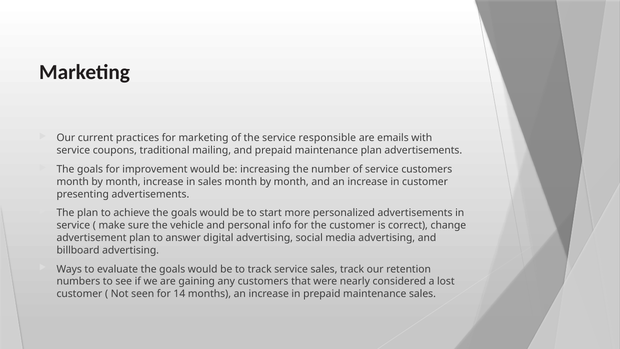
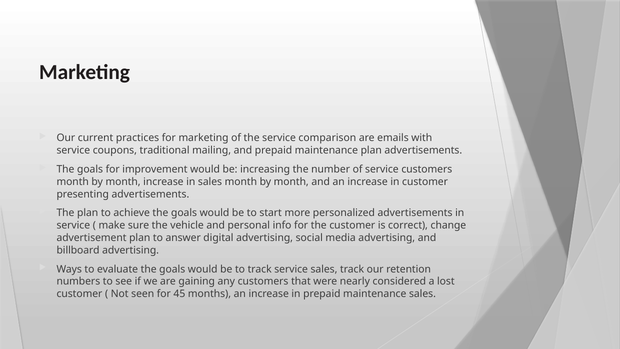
responsible: responsible -> comparison (327, 138)
14: 14 -> 45 (179, 294)
